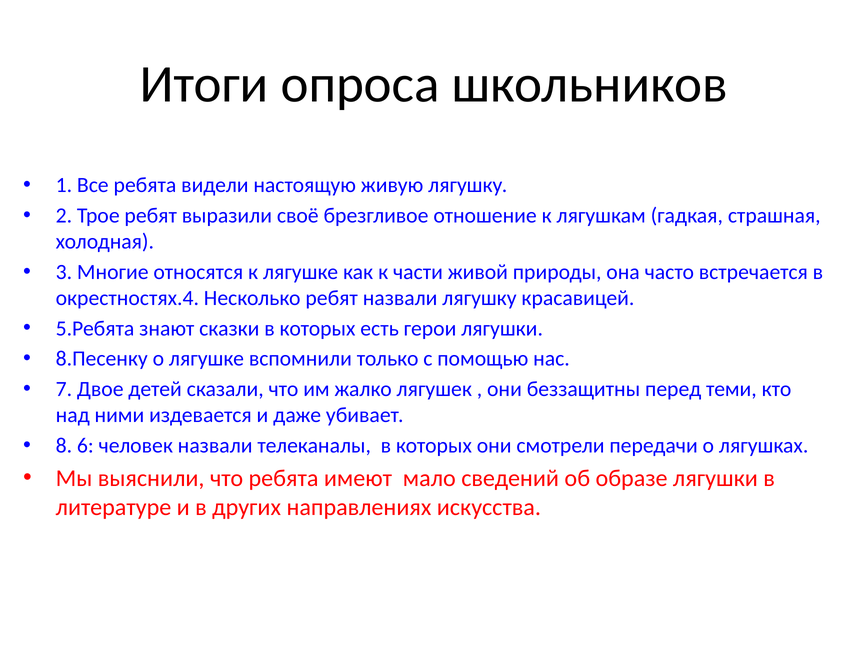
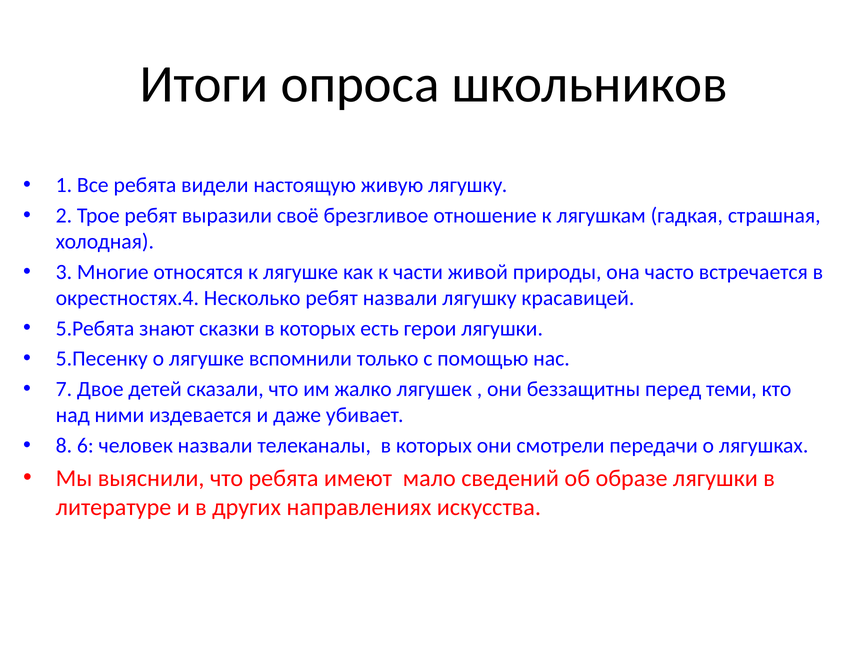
8.Песенку: 8.Песенку -> 5.Песенку (102, 359)
